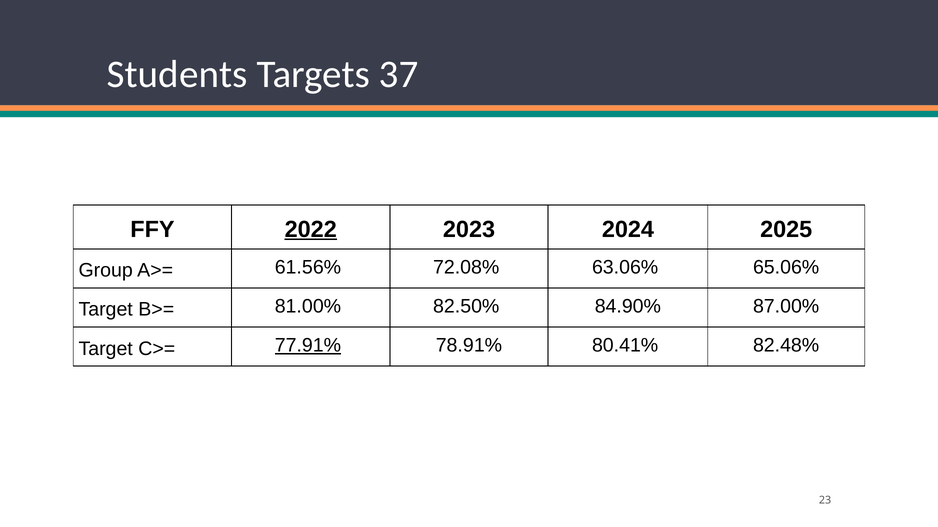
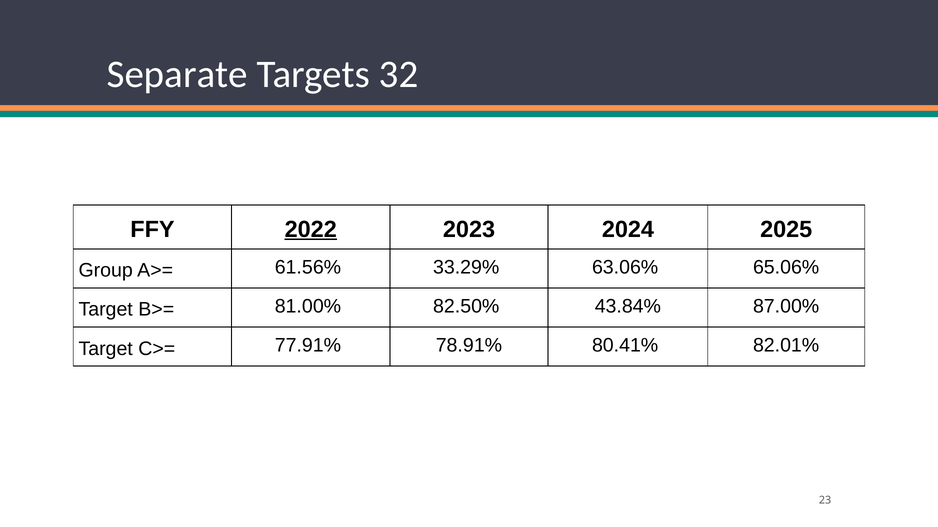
Students: Students -> Separate (177, 75)
37: 37 -> 32 (399, 75)
72.08%: 72.08% -> 33.29% (466, 268)
84.90%: 84.90% -> 43.84% (628, 307)
77.91% underline: present -> none (308, 346)
82.48%: 82.48% -> 82.01% (786, 346)
